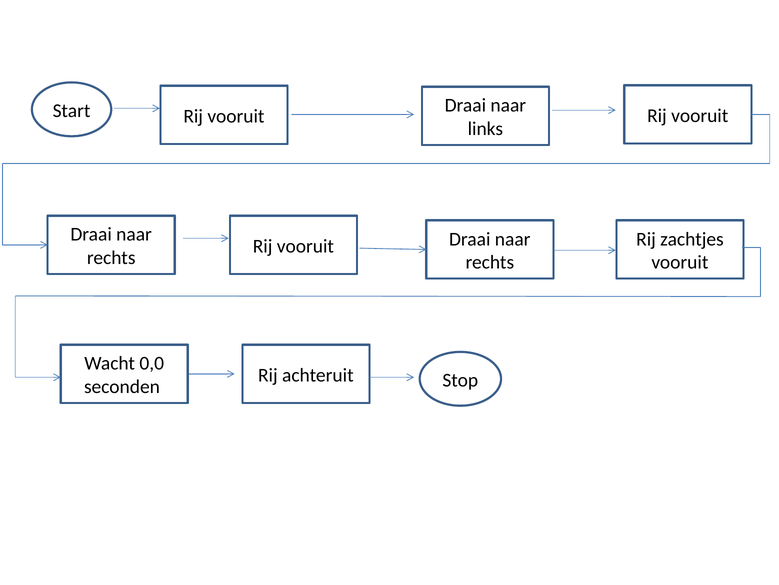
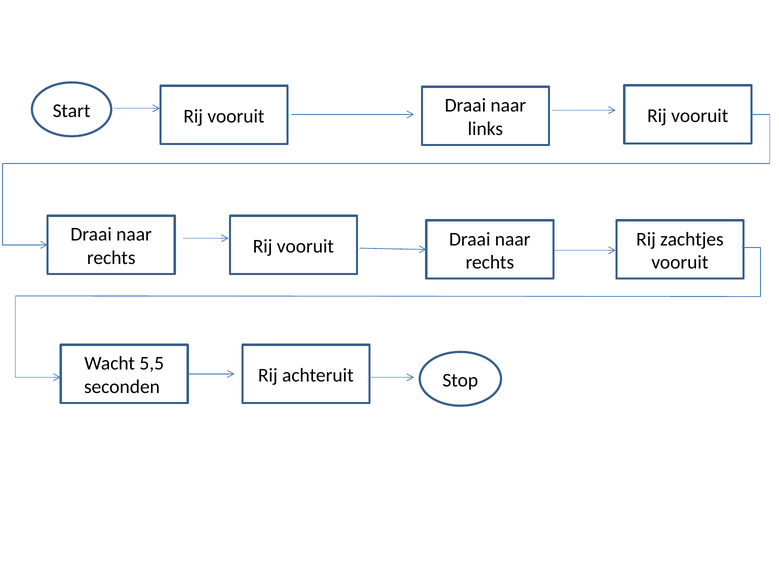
0,0: 0,0 -> 5,5 (152, 363)
